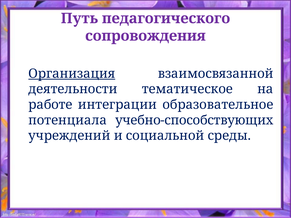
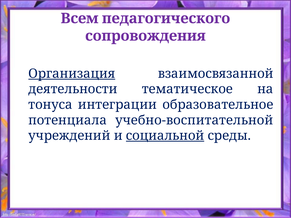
Путь: Путь -> Всем (80, 18)
работе: работе -> тонуса (50, 105)
учебно-способствующих: учебно-способствующих -> учебно-воспитательной (194, 120)
социальной underline: none -> present (165, 136)
